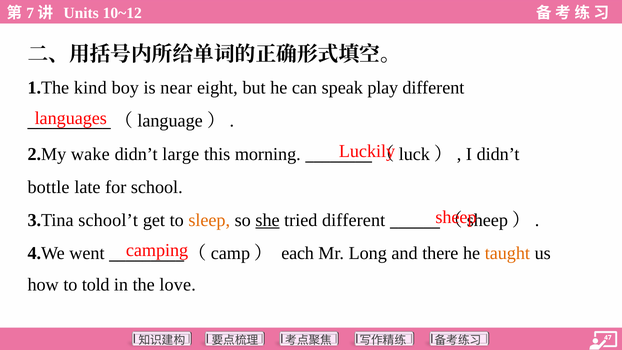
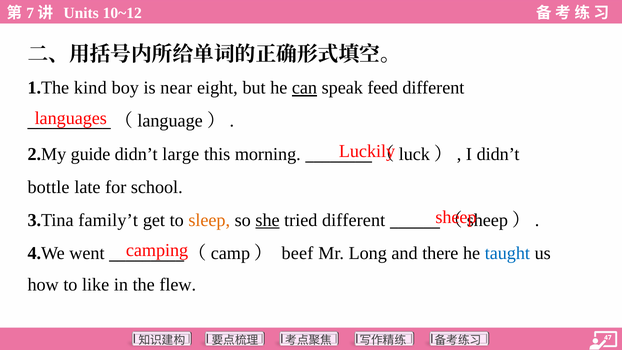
can underline: none -> present (304, 88)
play: play -> feed (383, 88)
wake: wake -> guide (91, 154)
school’t: school’t -> family’t (108, 220)
each: each -> beef (297, 253)
taught colour: orange -> blue (507, 253)
told: told -> like (96, 285)
love: love -> flew (178, 285)
